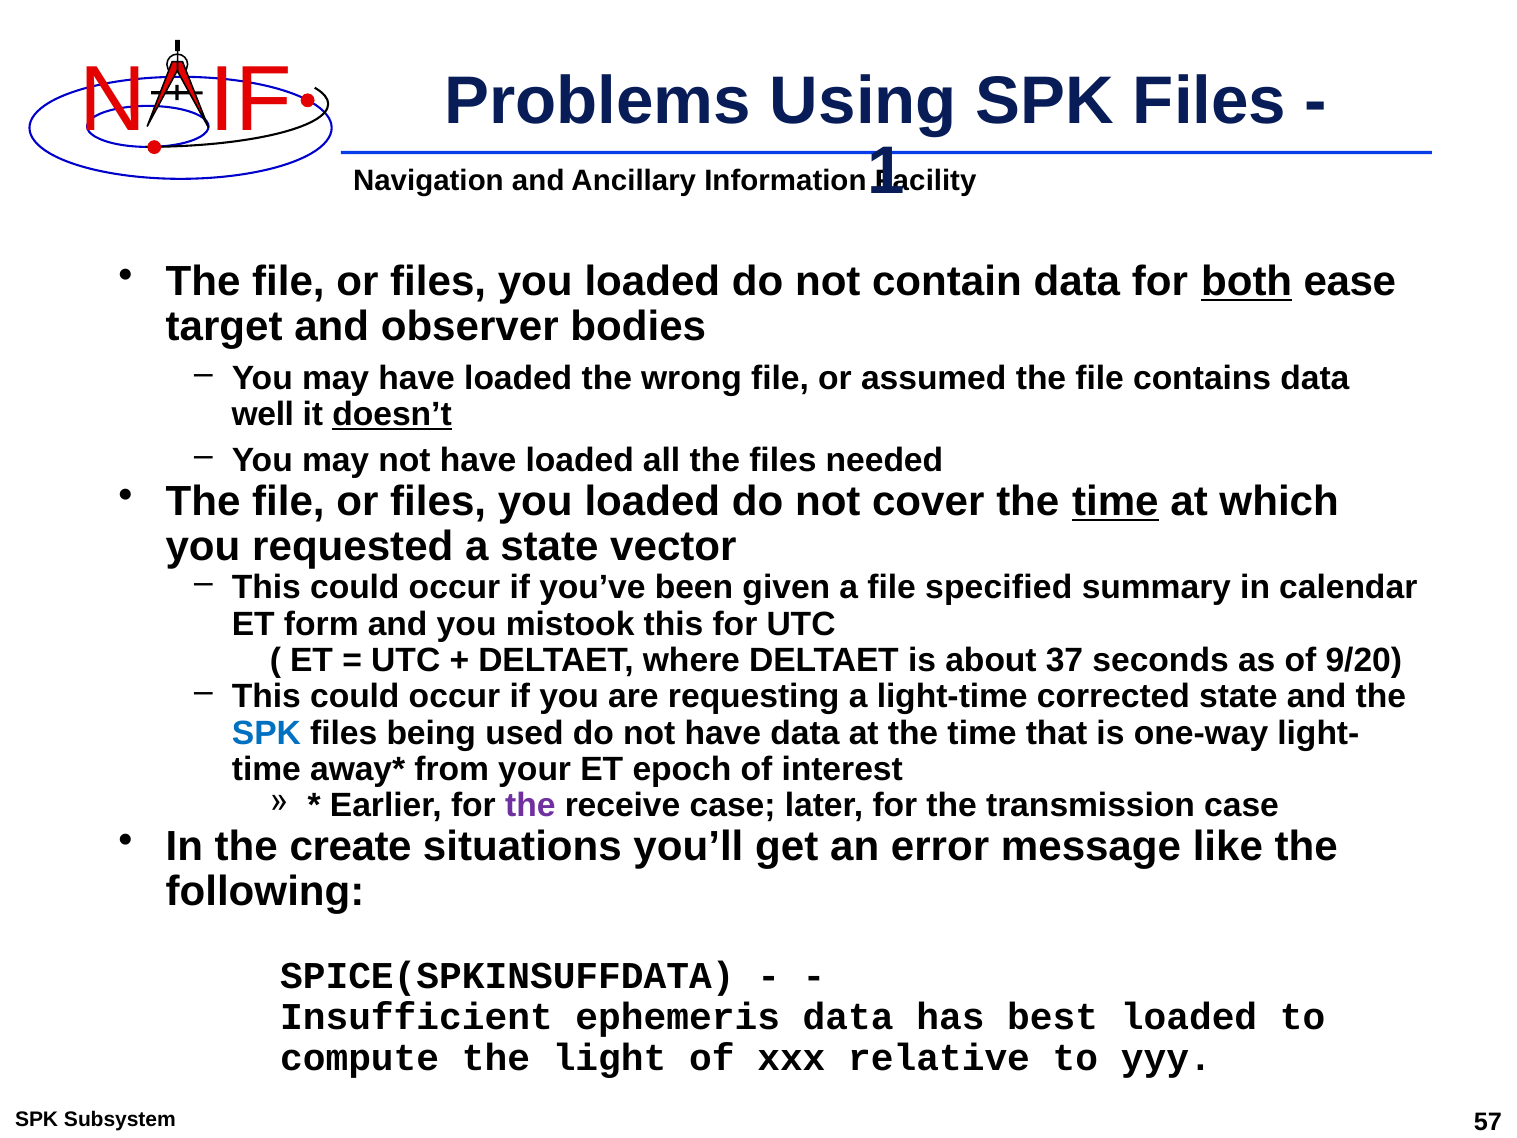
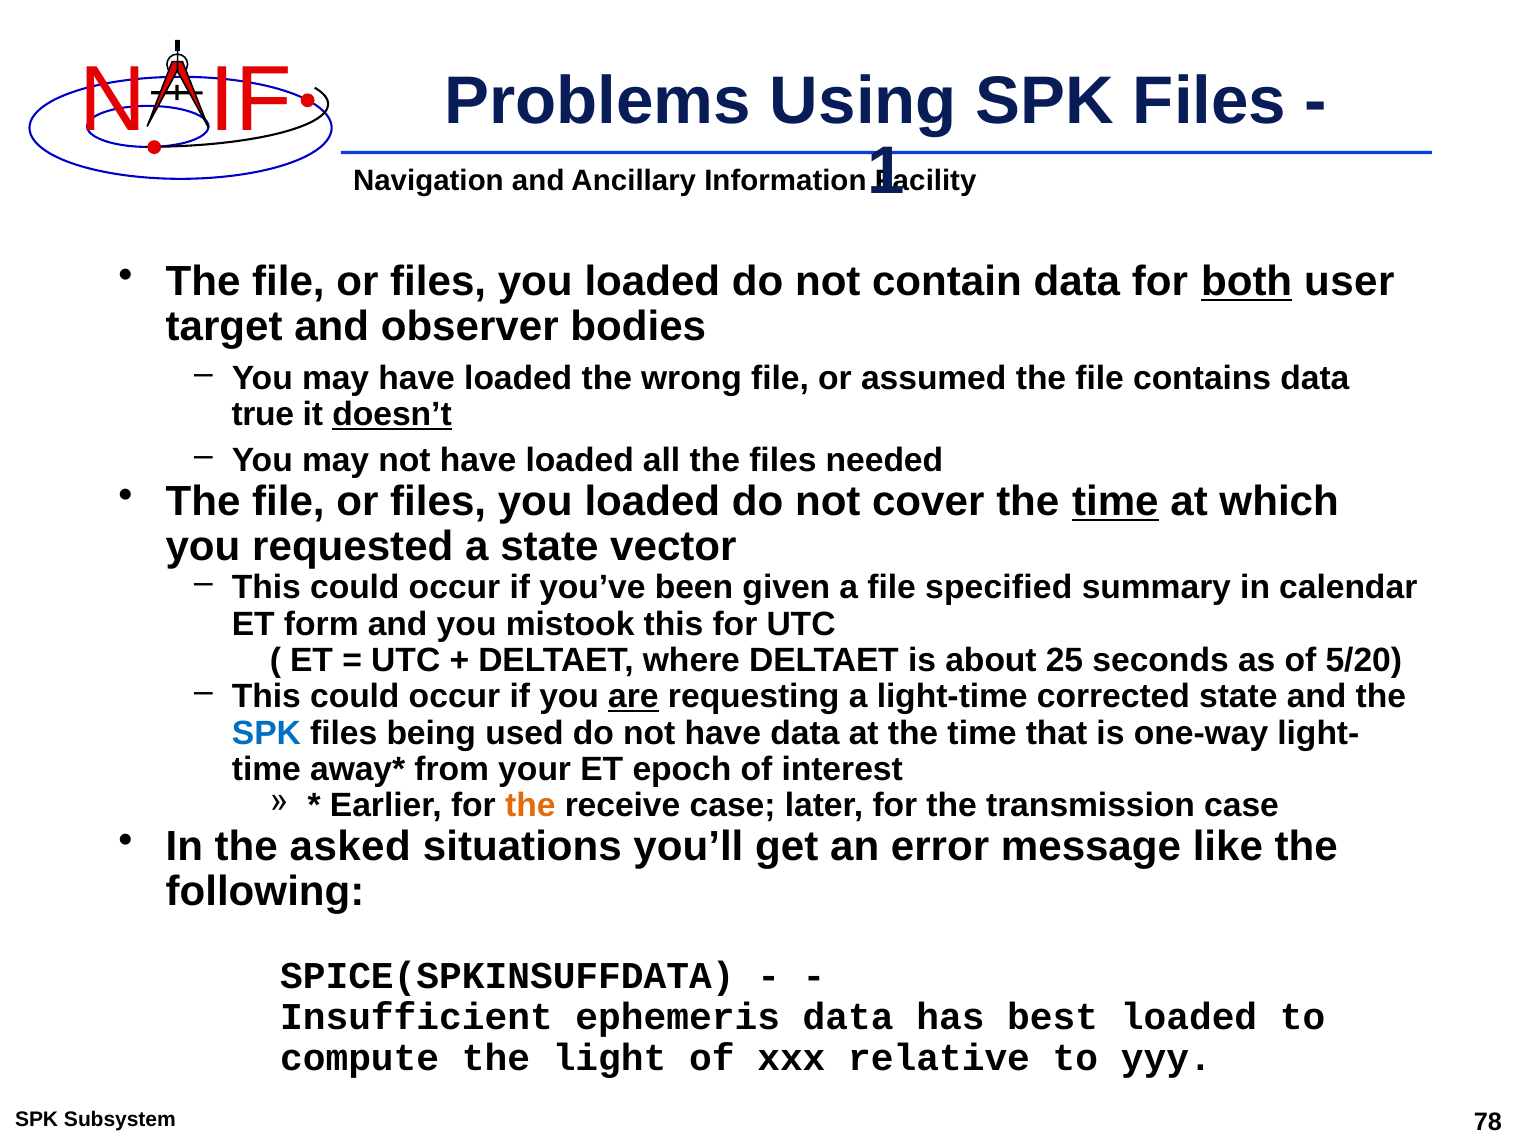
ease: ease -> user (1349, 282)
well: well -> true (263, 414)
37: 37 -> 25 (1064, 661)
9/20: 9/20 -> 5/20 (1364, 661)
are underline: none -> present (633, 697)
the colour: purple -> orange (530, 806)
create: create -> asked (350, 847)
57: 57 -> 78 (1488, 1123)
